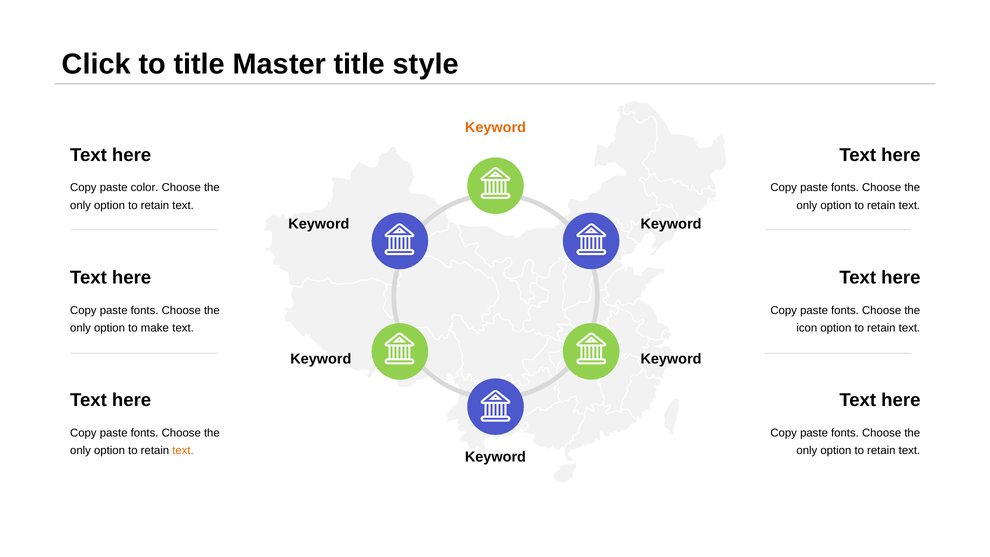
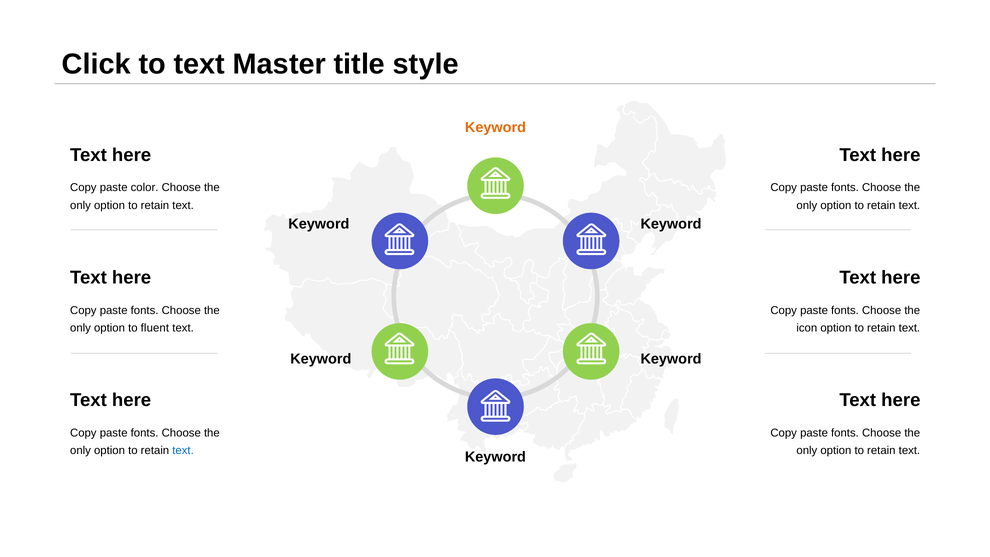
to title: title -> text (199, 64)
make: make -> fluent (155, 328)
text colour: orange -> blue (183, 450)
